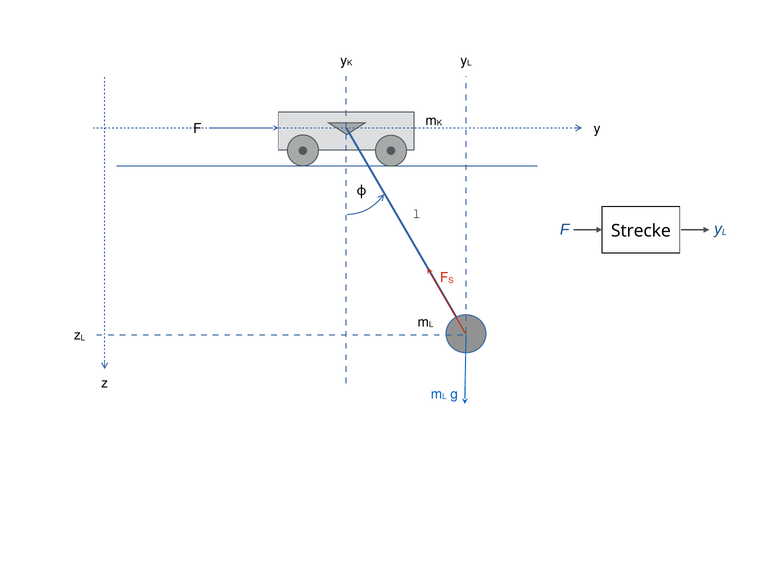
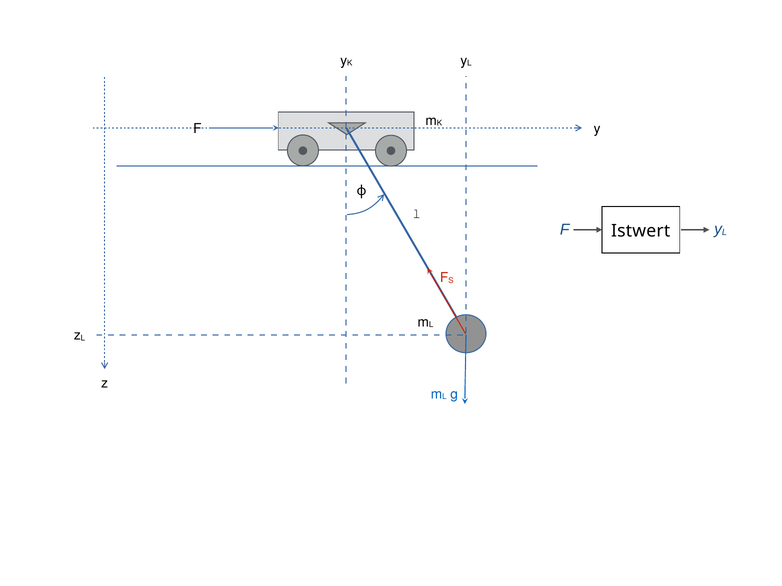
Strecke: Strecke -> Istwert (641, 231)
